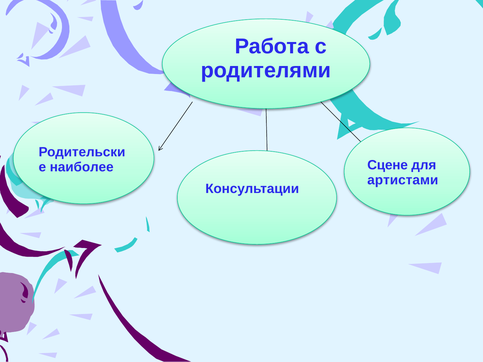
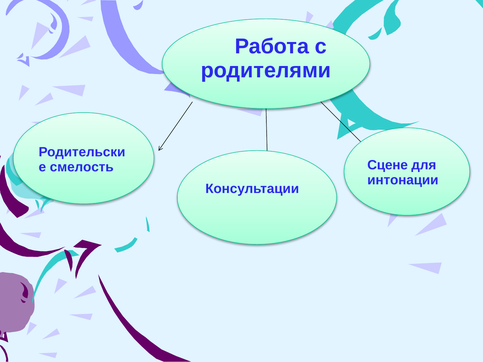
наиболее: наиболее -> смелость (82, 167)
артистами: артистами -> интонации (403, 180)
